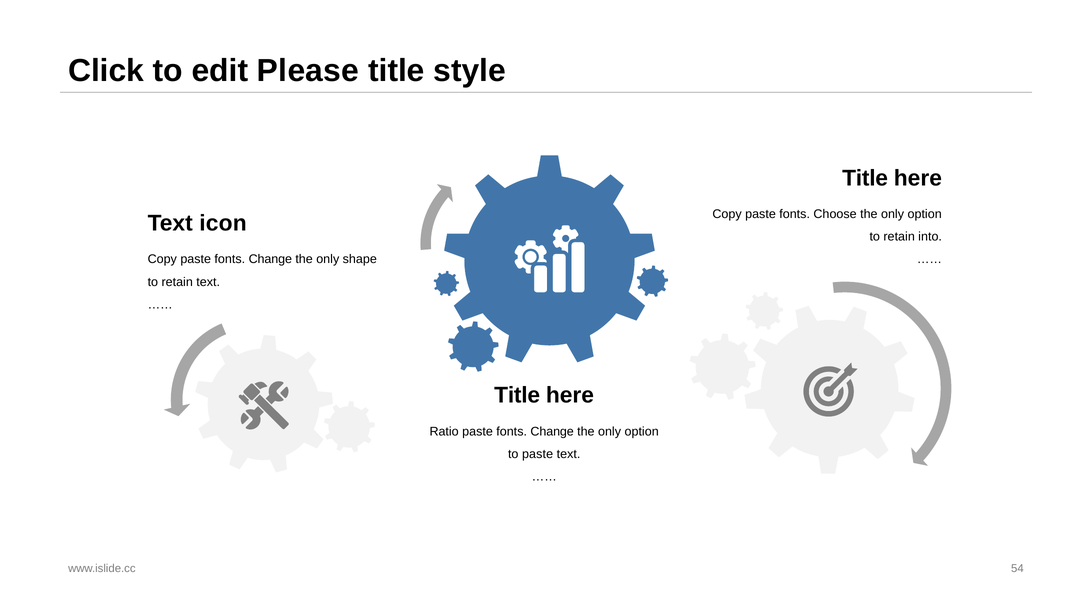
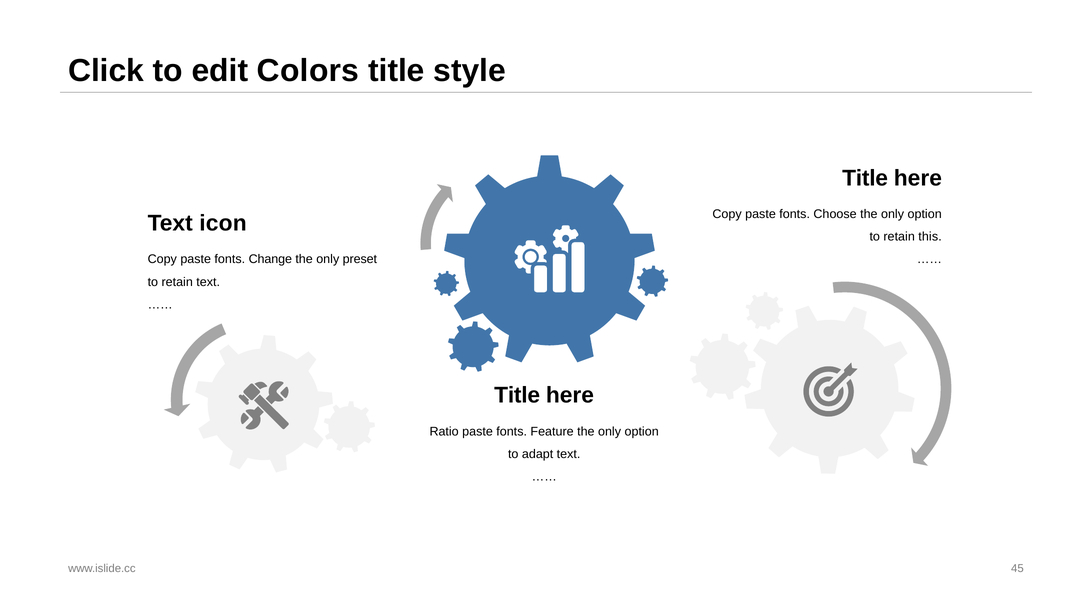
Please: Please -> Colors (308, 71)
into: into -> this (930, 237)
shape: shape -> preset (360, 259)
Change: Change -> Feature (552, 432)
to paste: paste -> adapt (538, 454)
54: 54 -> 45 (1017, 569)
